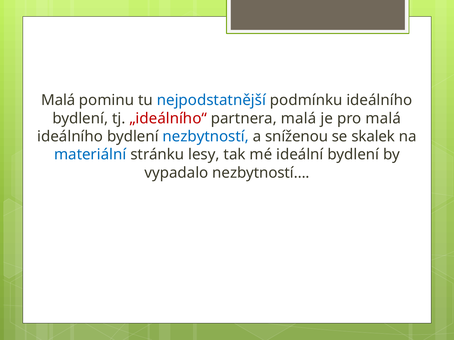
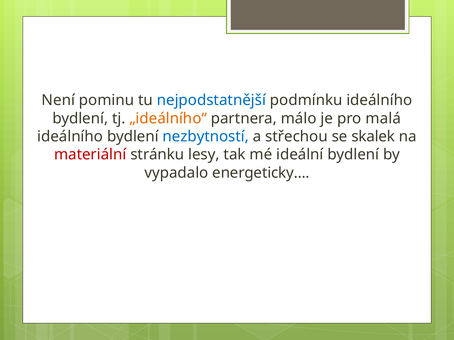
Malá: Malá -> Není (58, 100)
„ideálního“ colour: red -> orange (168, 119)
partnera malá: malá -> málo (299, 119)
sníženou: sníženou -> střechou (297, 137)
materiální colour: blue -> red (90, 155)
nezbytností…: nezbytností… -> energeticky… (261, 173)
